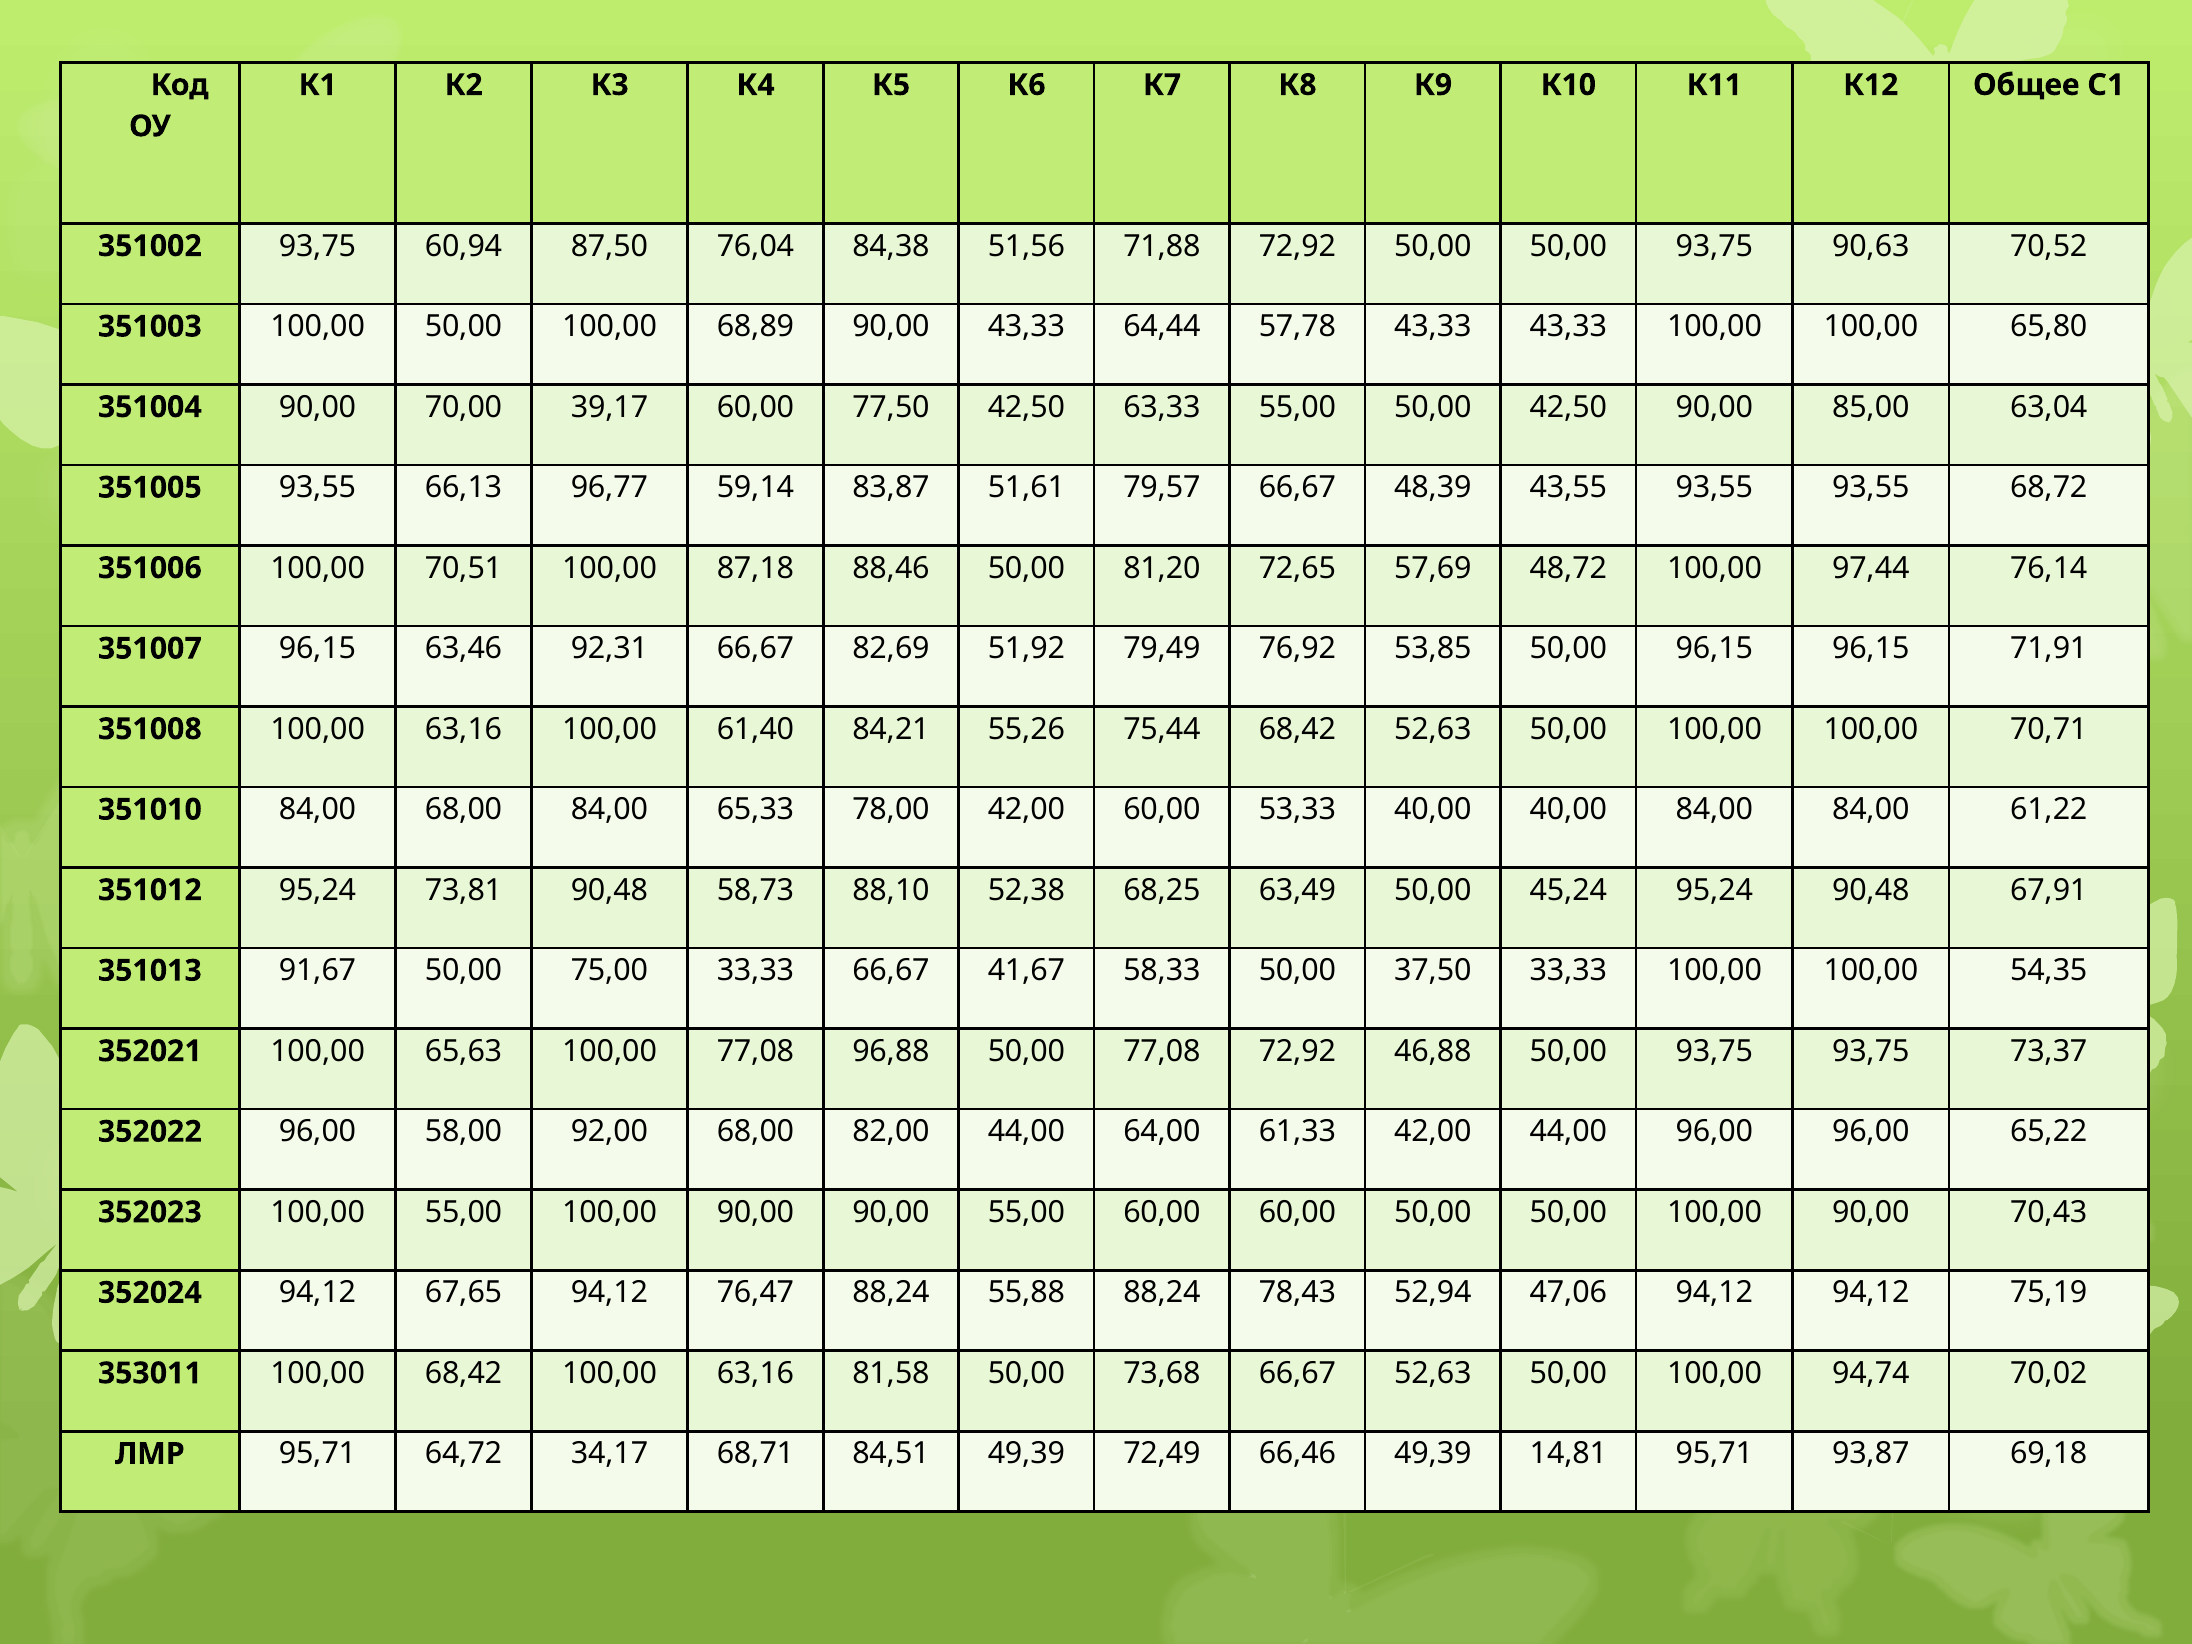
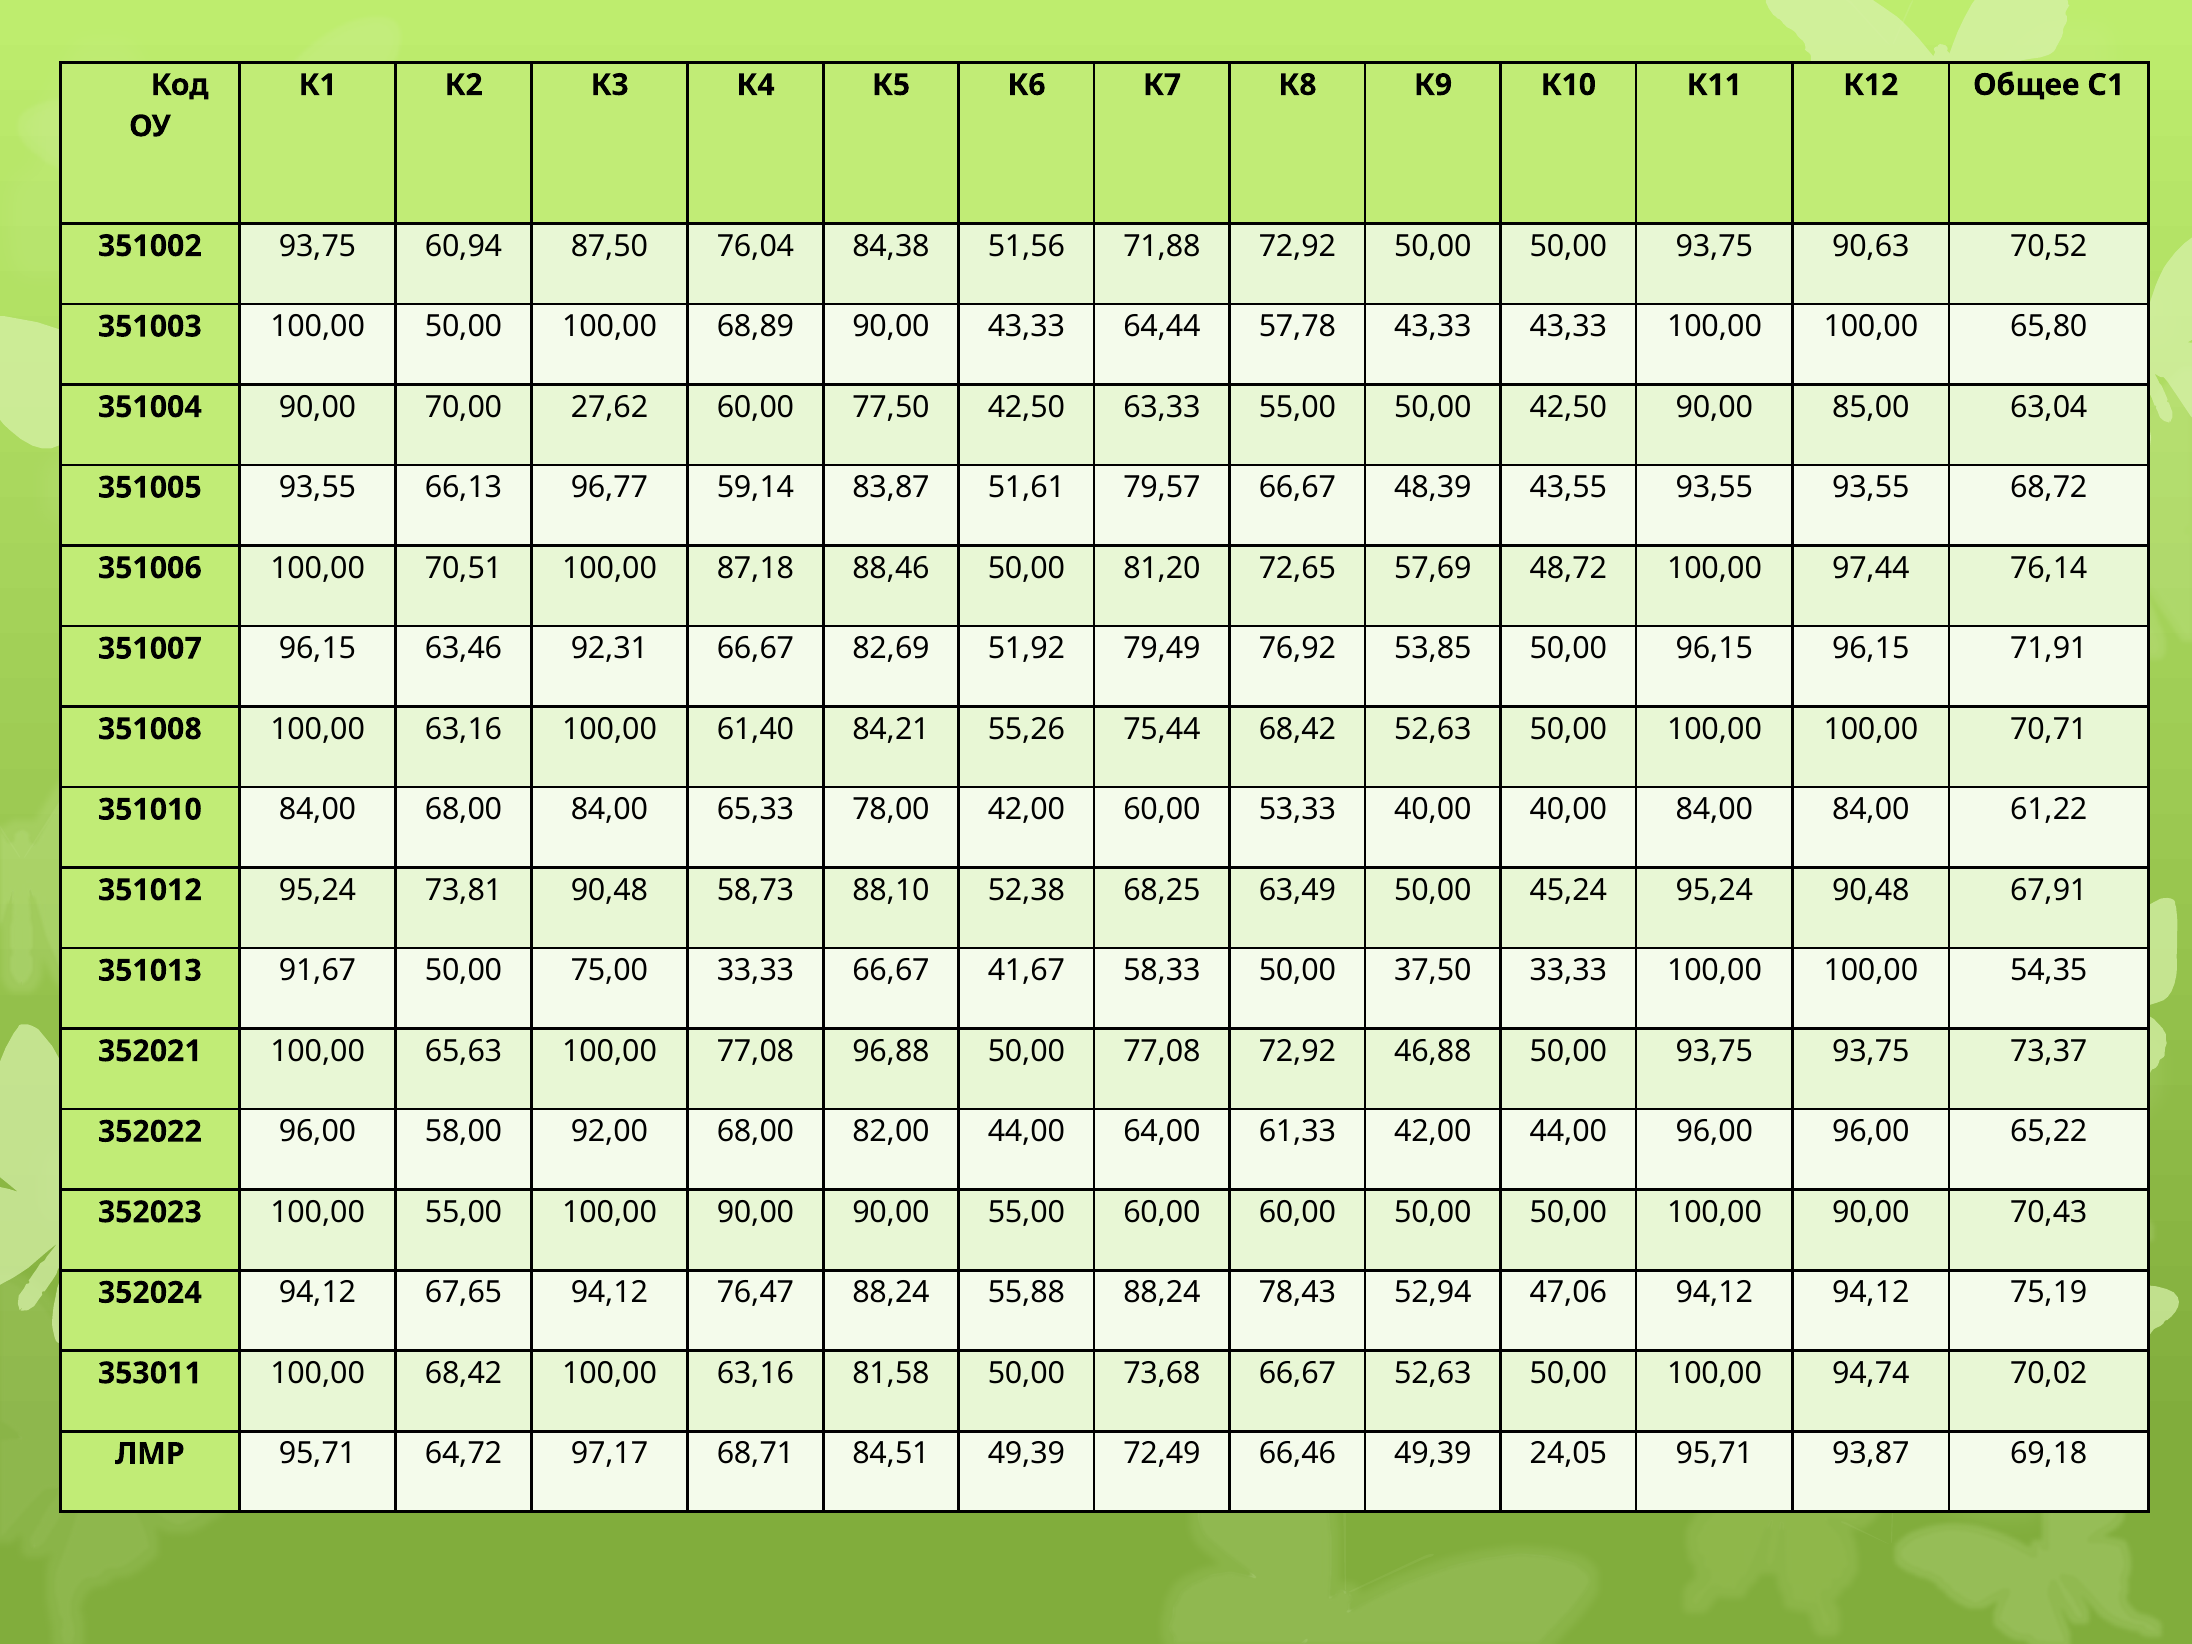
39,17: 39,17 -> 27,62 (609, 407)
34,17: 34,17 -> 97,17 (609, 1454)
14,81: 14,81 -> 24,05 (1568, 1454)
